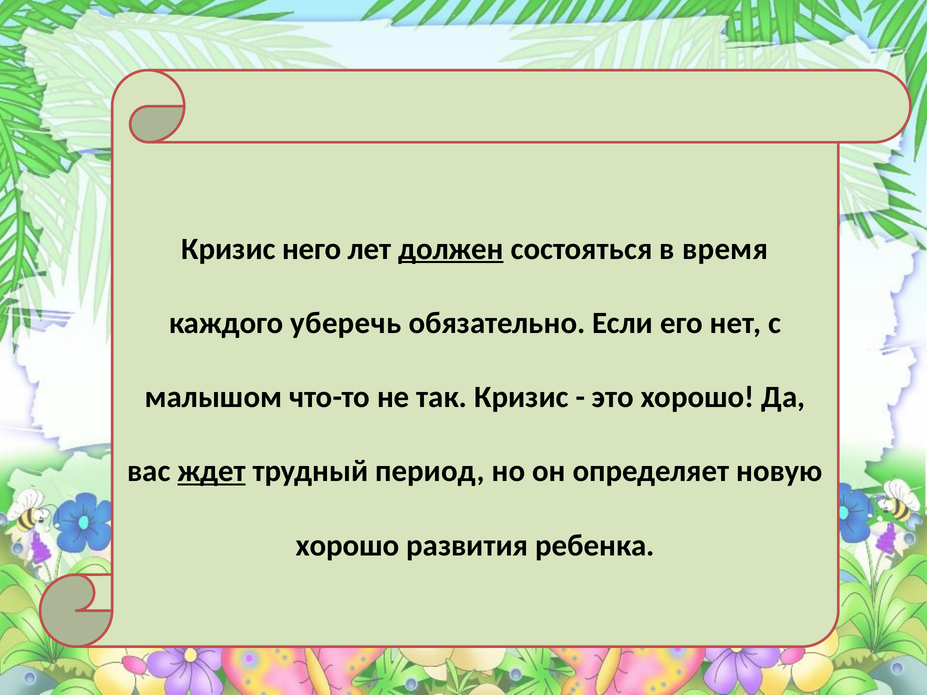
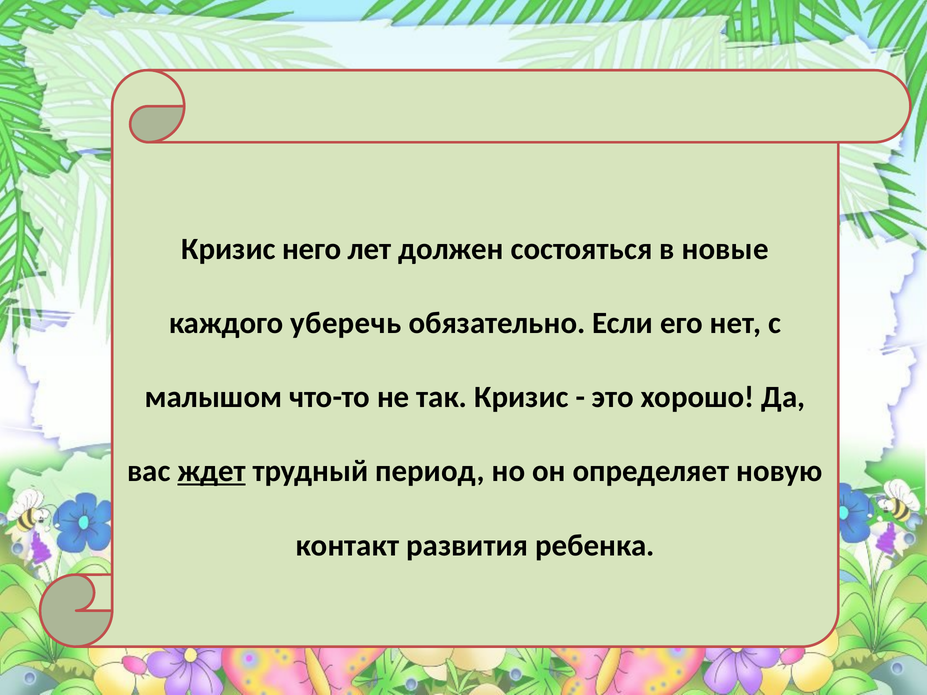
должен underline: present -> none (451, 249)
время: время -> новые (725, 249)
хорошо: хорошо -> контакт (347, 546)
